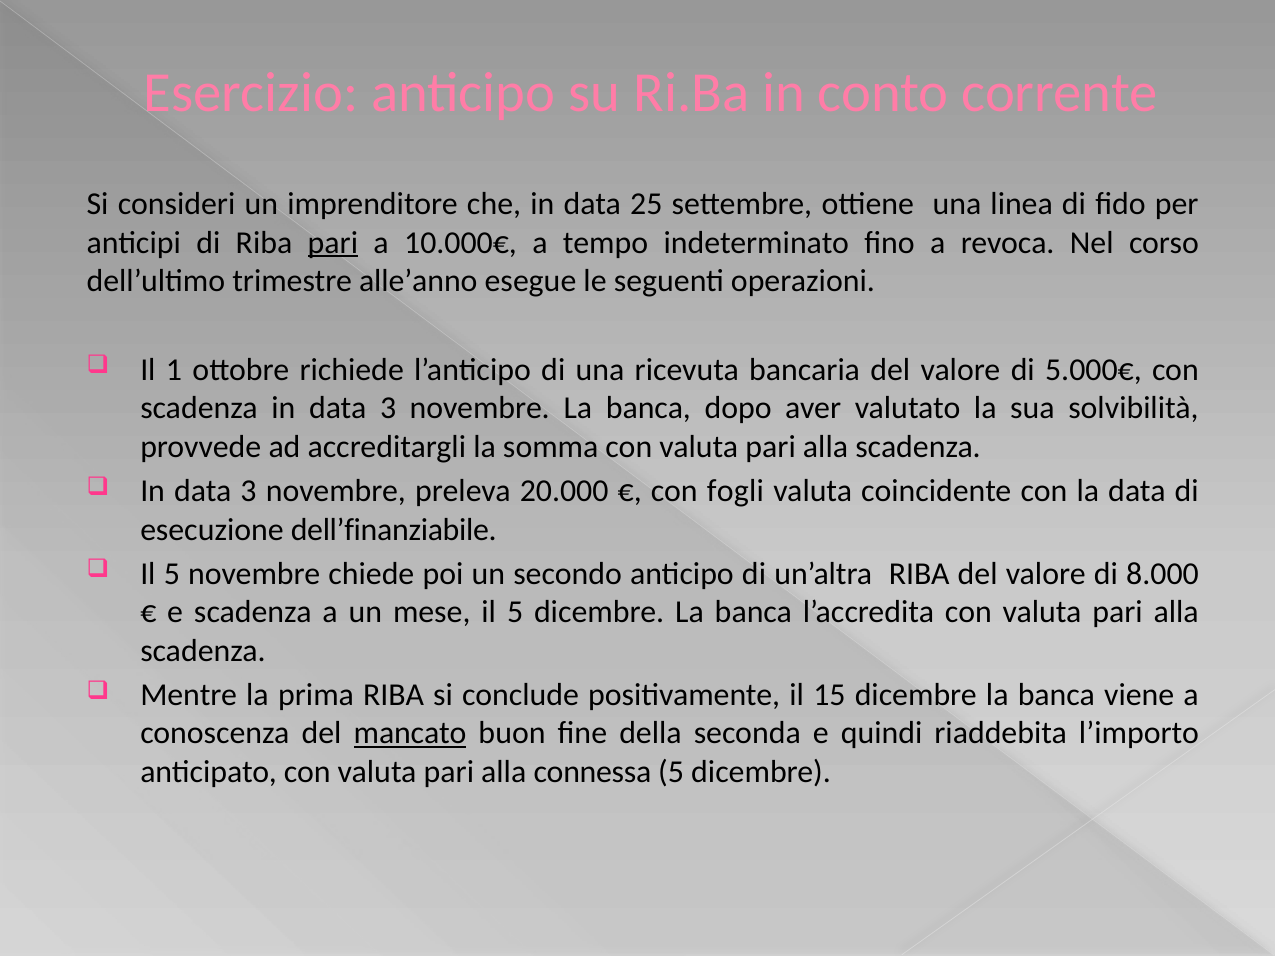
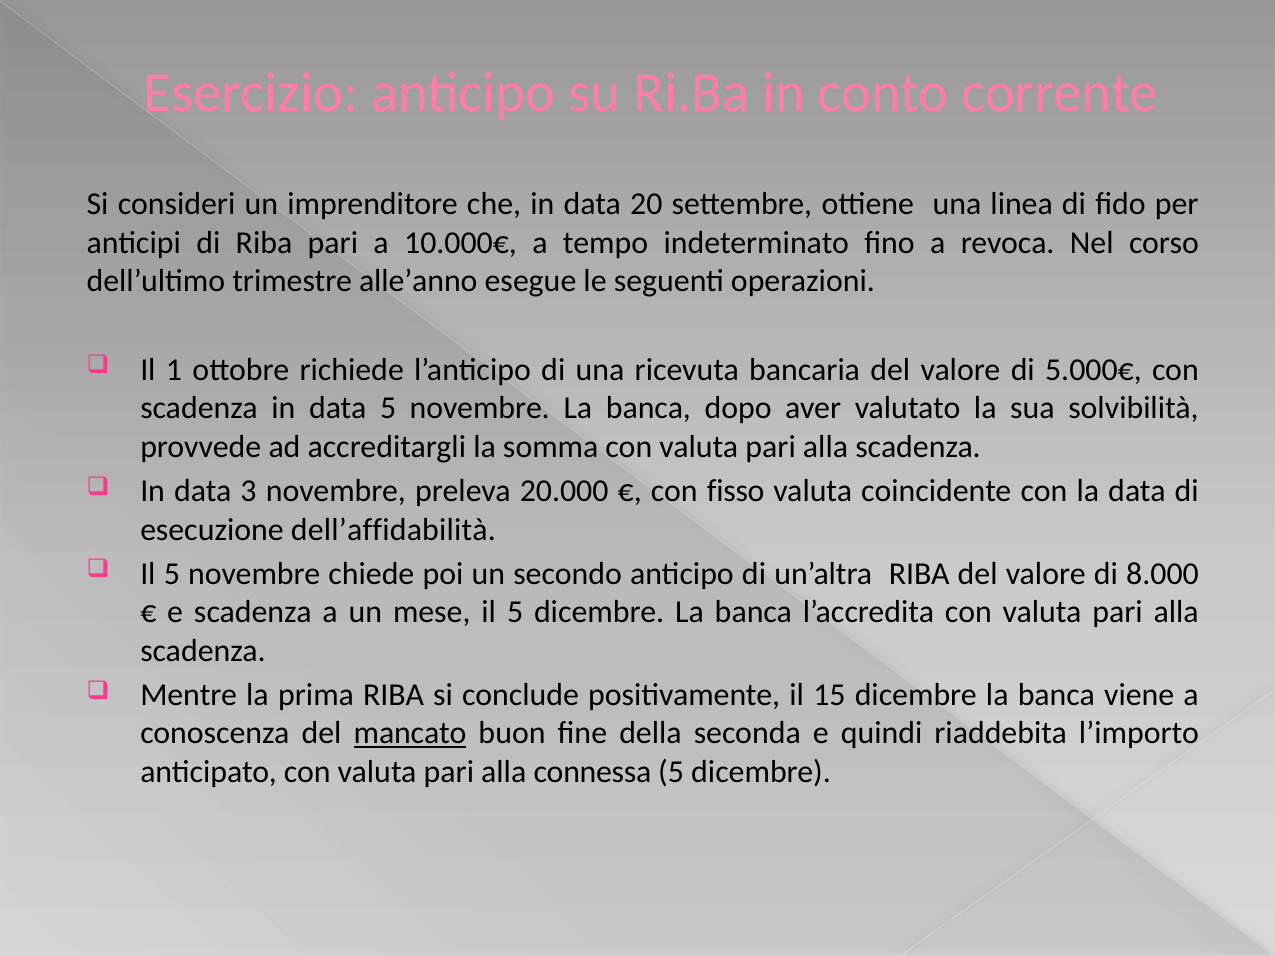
25: 25 -> 20 (646, 205)
pari underline: present -> none (333, 243)
scadenza in data 3: 3 -> 5 (388, 409)
fogli: fogli -> fisso (736, 491)
dell’finanziabile: dell’finanziabile -> dell’affidabilità (393, 530)
